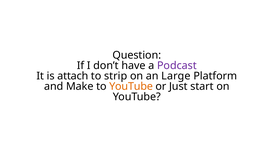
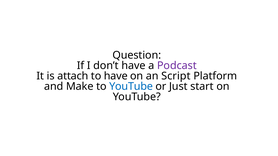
to strip: strip -> have (116, 76)
Large: Large -> Script (176, 76)
YouTube colour: orange -> blue (131, 87)
